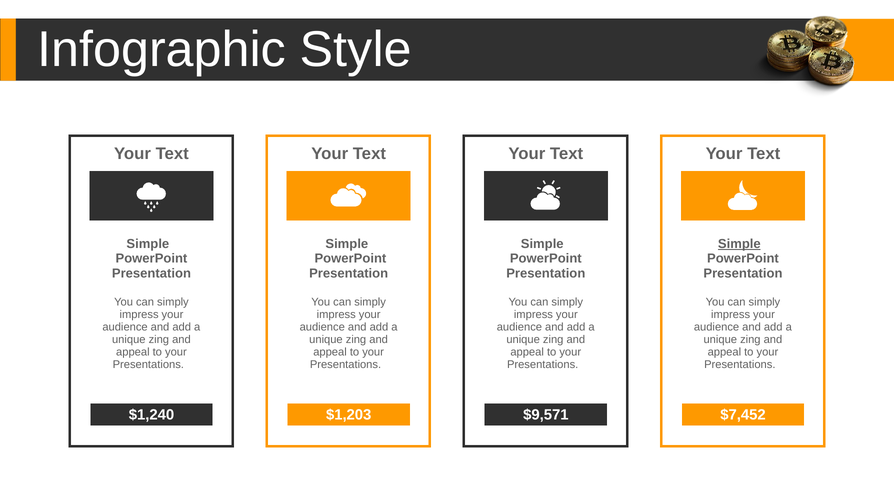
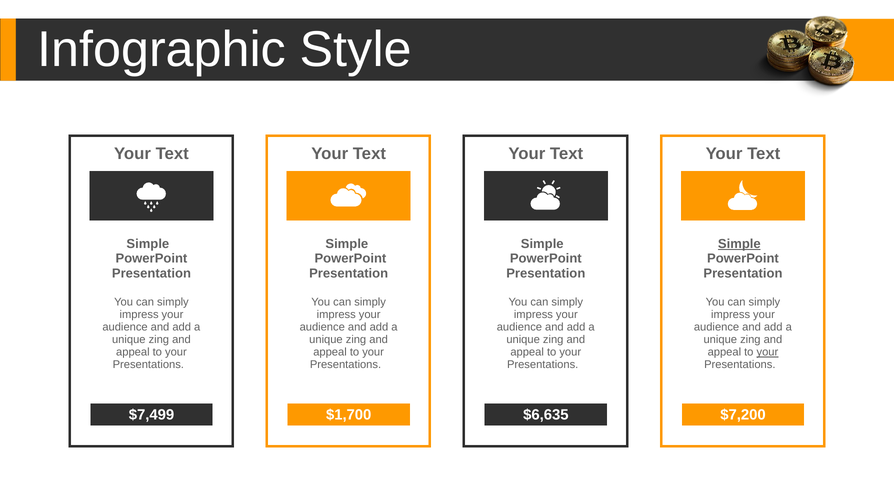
your underline: none -> present (767, 352)
$1,240: $1,240 -> $7,499 (152, 415)
$1,203: $1,203 -> $1,700 (349, 415)
$9,571: $9,571 -> $6,635 (546, 415)
$7,452: $7,452 -> $7,200 (743, 415)
